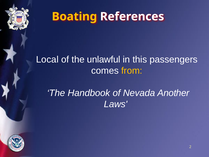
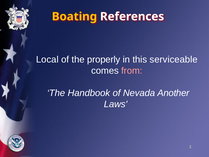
unlawful: unlawful -> properly (104, 59)
passengers: passengers -> serviceable (174, 59)
from colour: yellow -> pink (132, 71)
